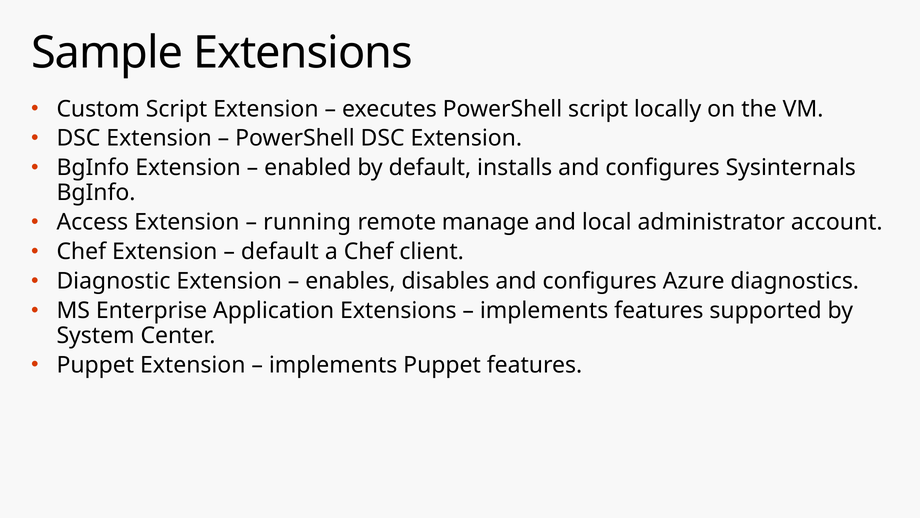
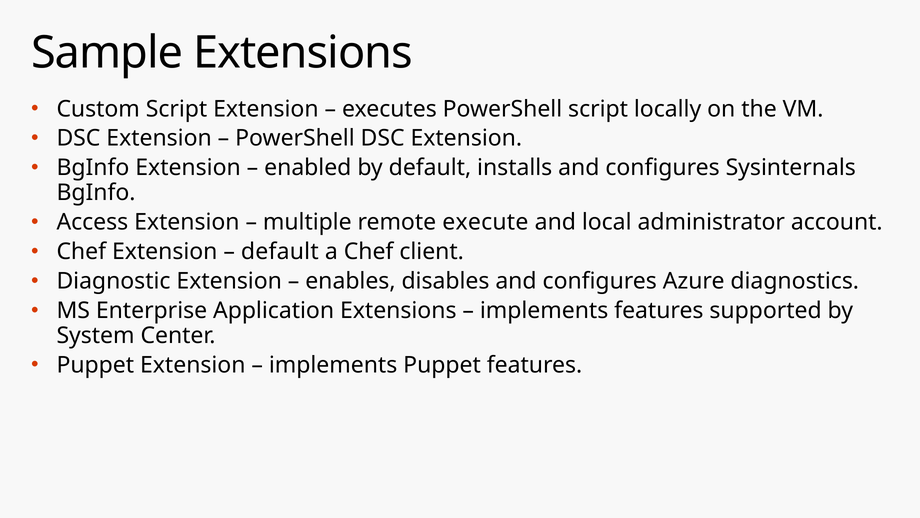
running: running -> multiple (307, 222)
manage: manage -> execute (485, 222)
